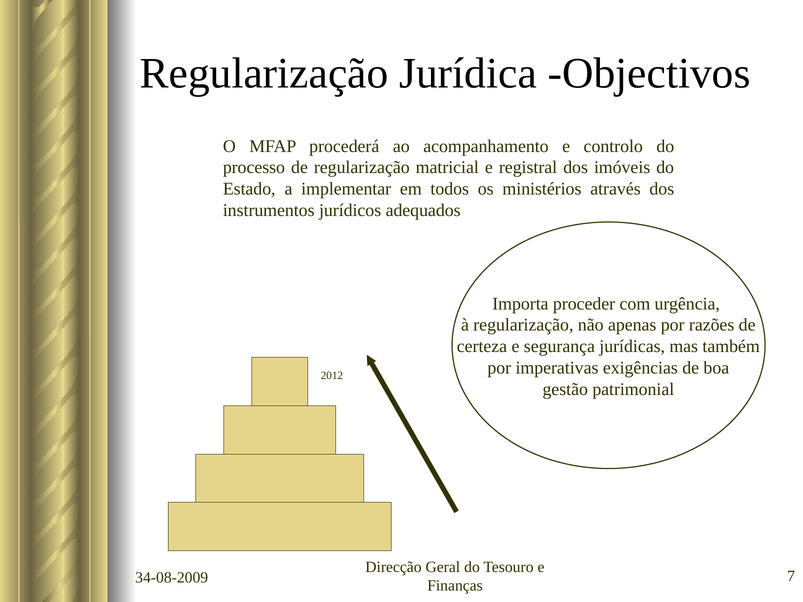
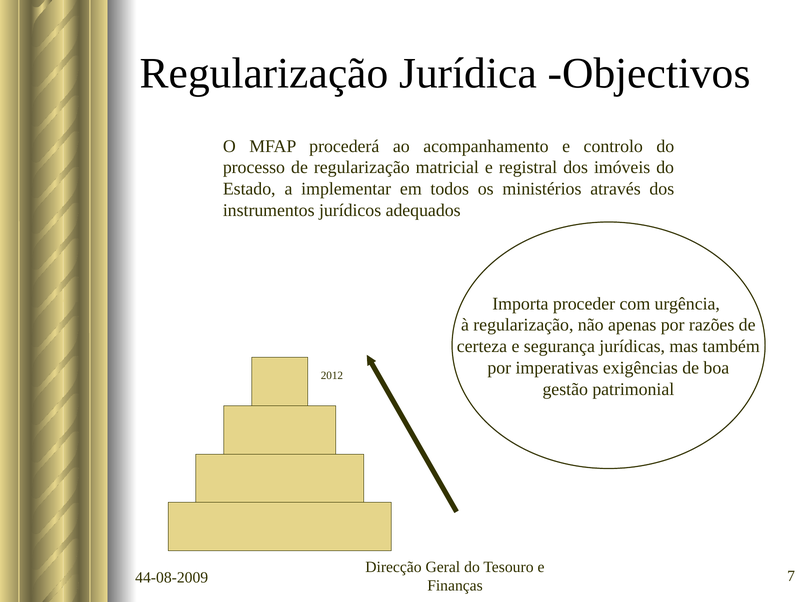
34-08-2009: 34-08-2009 -> 44-08-2009 (172, 578)
